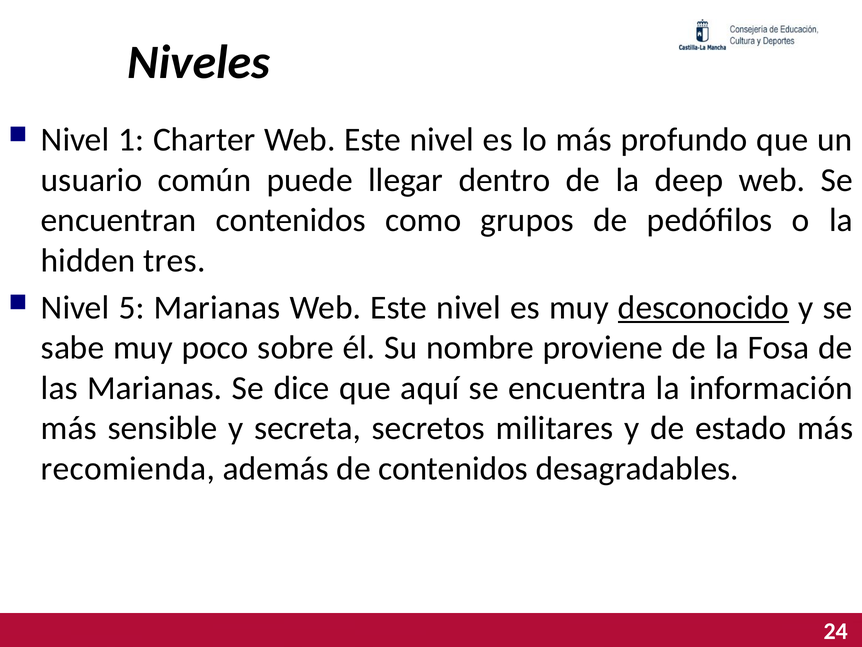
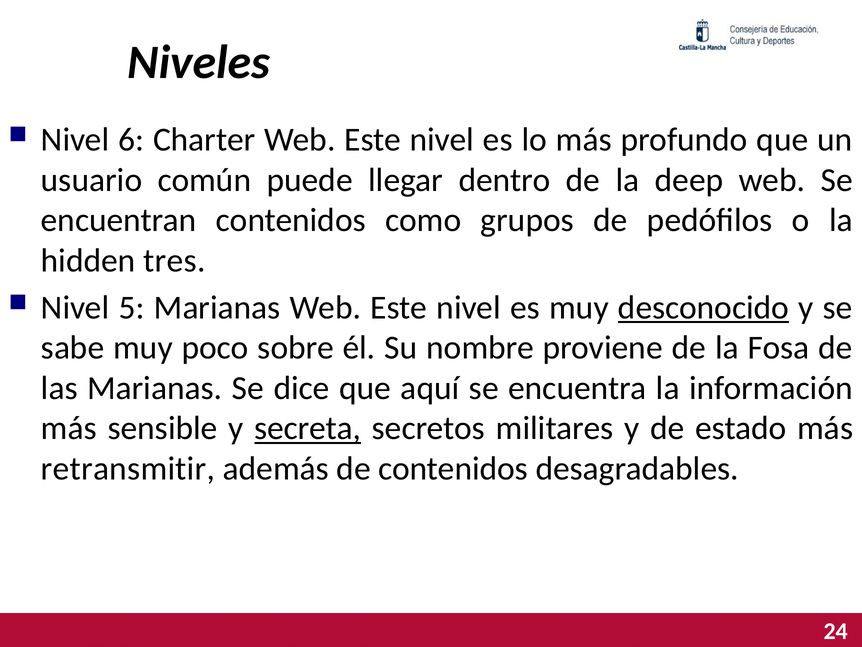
1: 1 -> 6 (131, 140)
secreta underline: none -> present (308, 428)
recomienda: recomienda -> retransmitir (128, 468)
